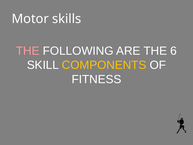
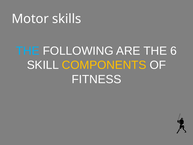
THE colour: pink -> light blue (28, 51)
